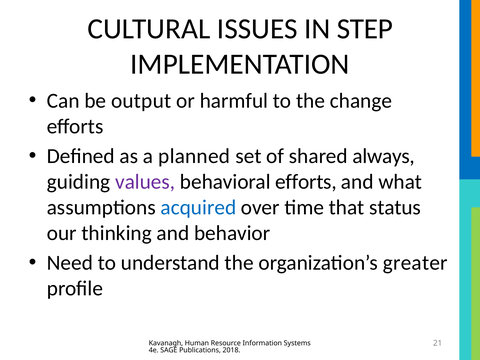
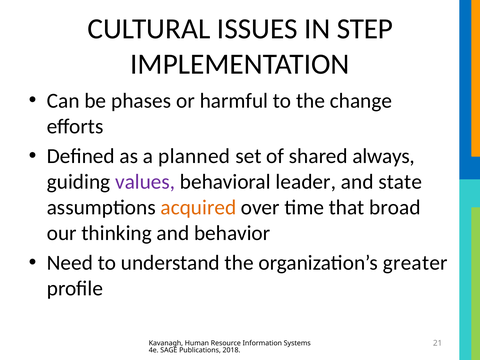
output: output -> phases (141, 101)
behavioral efforts: efforts -> leader (306, 182)
what: what -> state (400, 182)
acquired colour: blue -> orange (198, 207)
status: status -> broad (395, 207)
